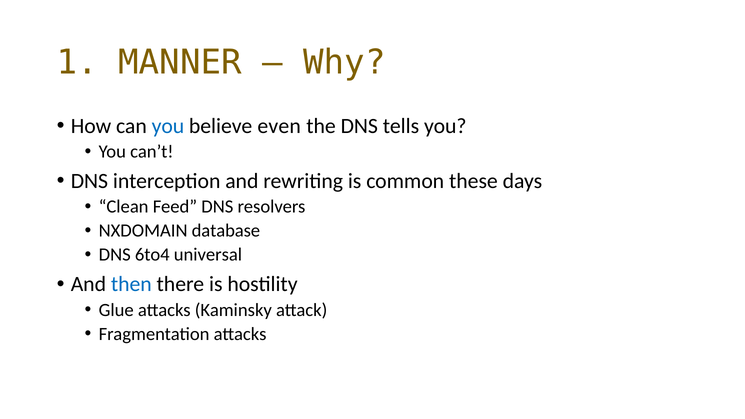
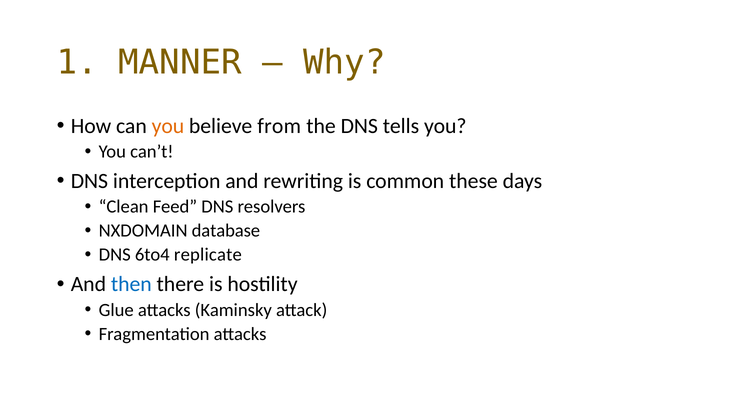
you colour: blue -> orange (168, 126)
even: even -> from (279, 126)
universal: universal -> replicate (208, 255)
